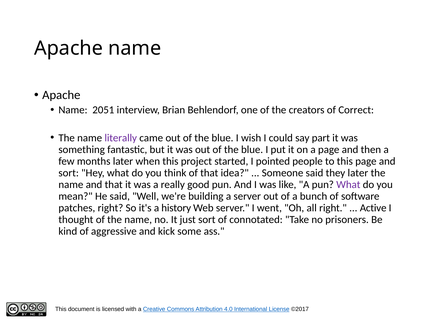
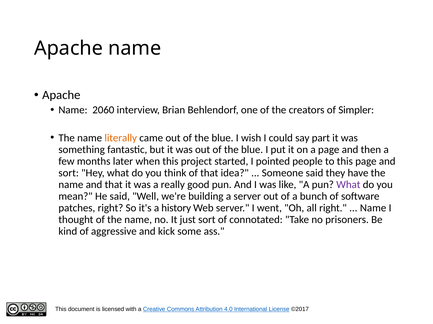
2051: 2051 -> 2060 (103, 110)
Correct: Correct -> Simpler (356, 110)
literally colour: purple -> orange (121, 138)
they later: later -> have (358, 173)
Active: Active -> Name (373, 208)
